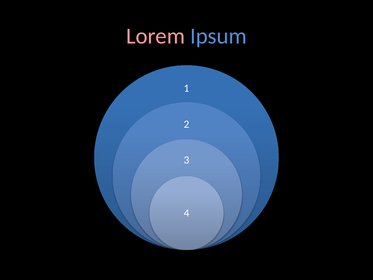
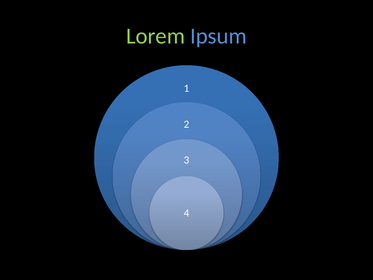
Lorem colour: pink -> light green (156, 36)
